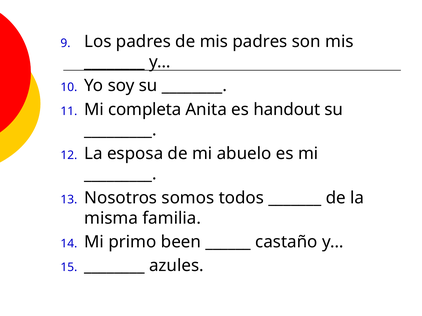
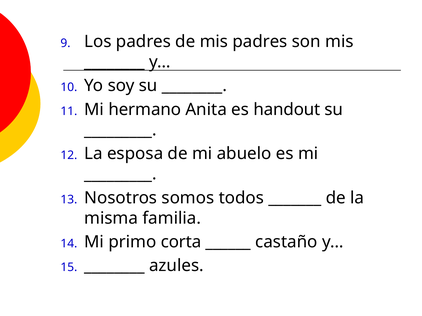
completa: completa -> hermano (145, 110)
been: been -> corta (181, 242)
